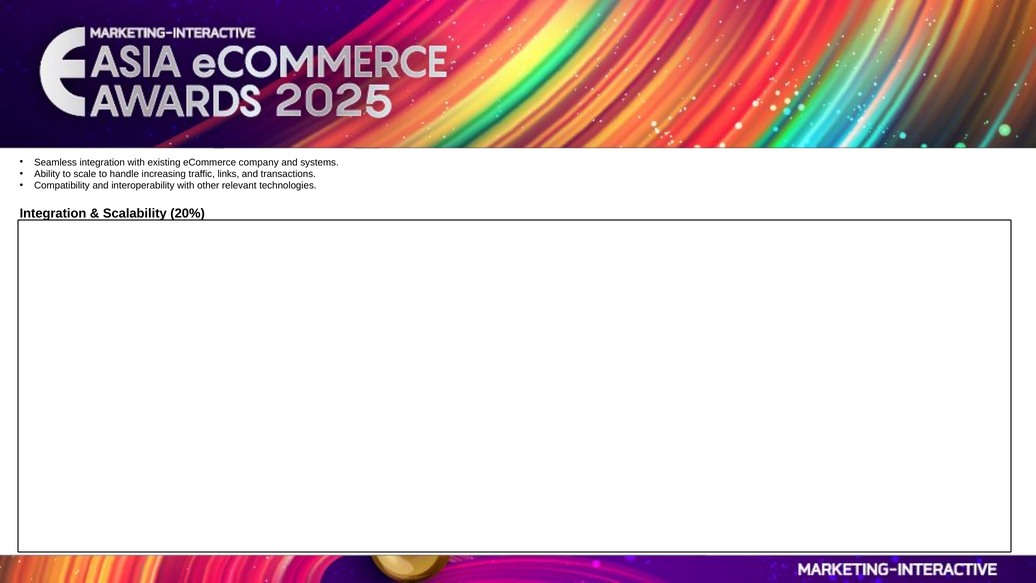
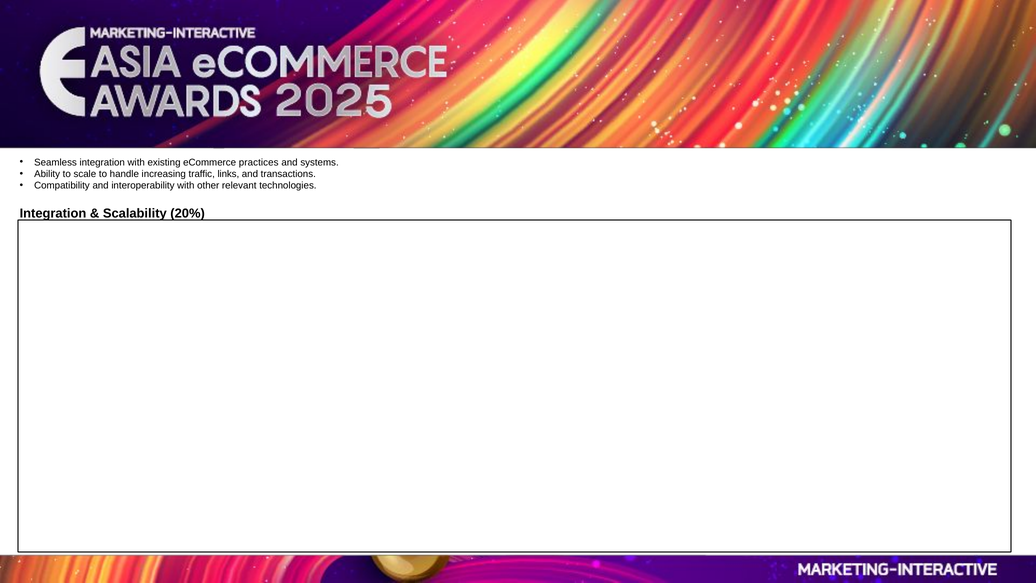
company: company -> practices (259, 162)
